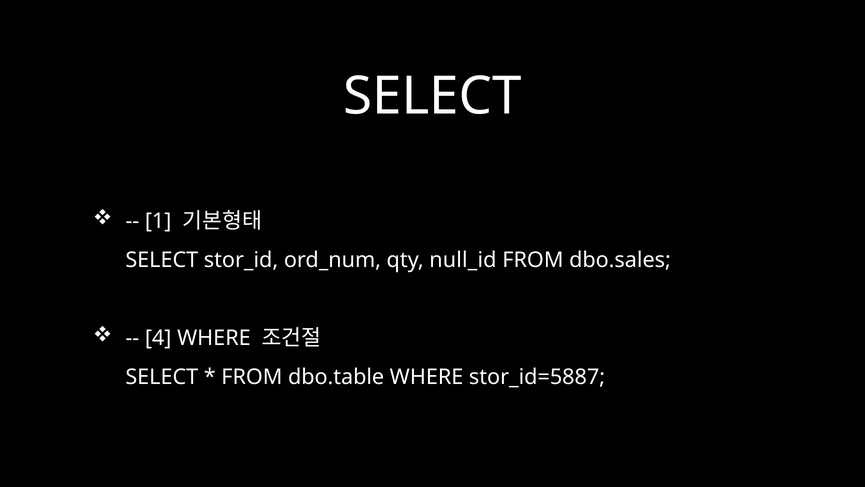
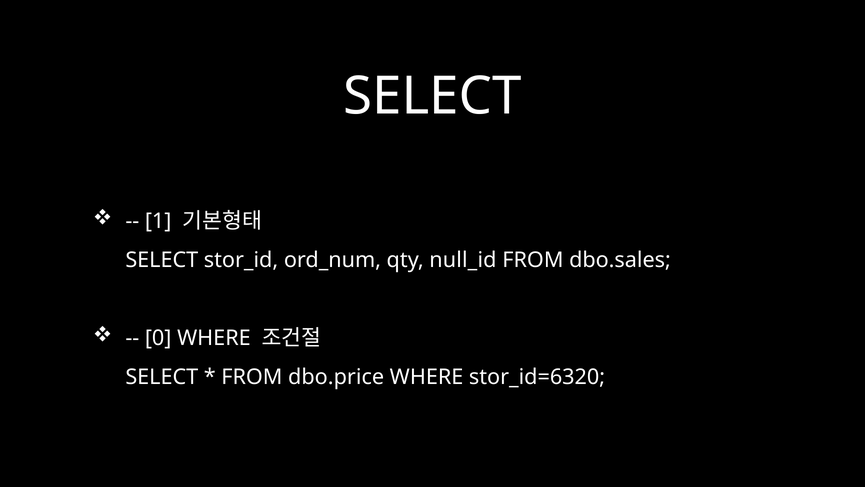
4: 4 -> 0 (158, 338)
dbo.table: dbo.table -> dbo.price (336, 377)
stor_id=5887: stor_id=5887 -> stor_id=6320 (537, 377)
